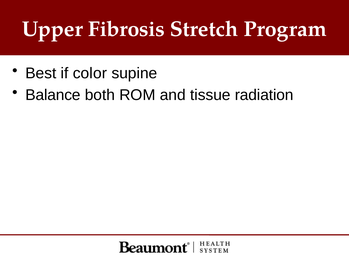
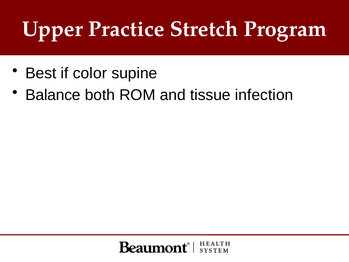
Fibrosis: Fibrosis -> Practice (126, 29)
radiation: radiation -> infection (264, 95)
